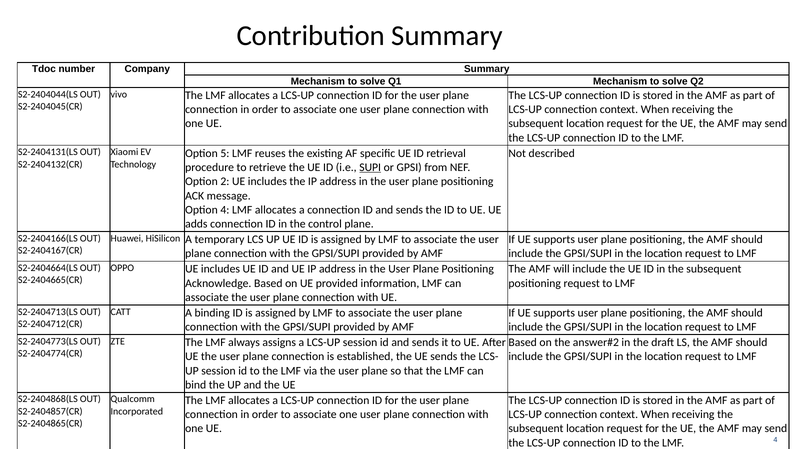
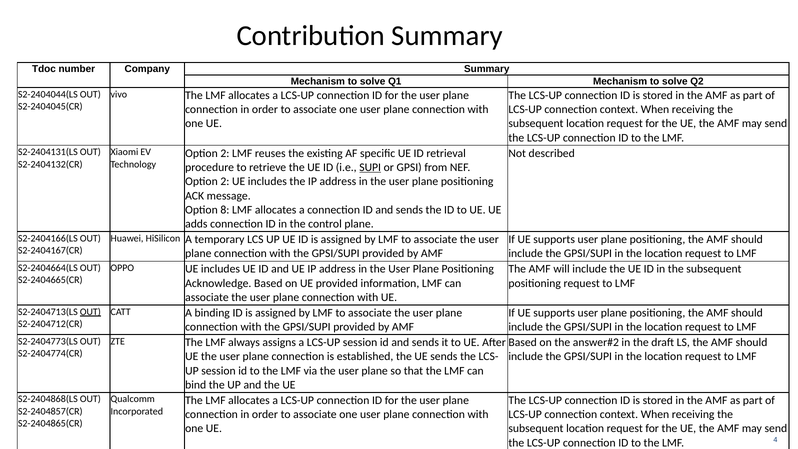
5: 5 -> 2 (225, 153)
Option 4: 4 -> 8 (225, 210)
OUT underline: none -> present (90, 312)
